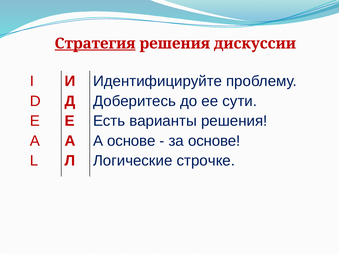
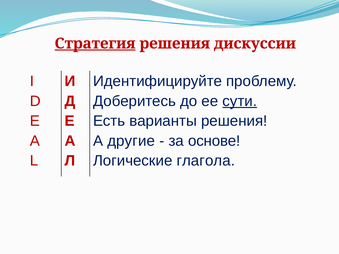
сути underline: none -> present (240, 101)
А основе: основе -> другие (131, 141)
строчке: строчке -> глагола (206, 161)
